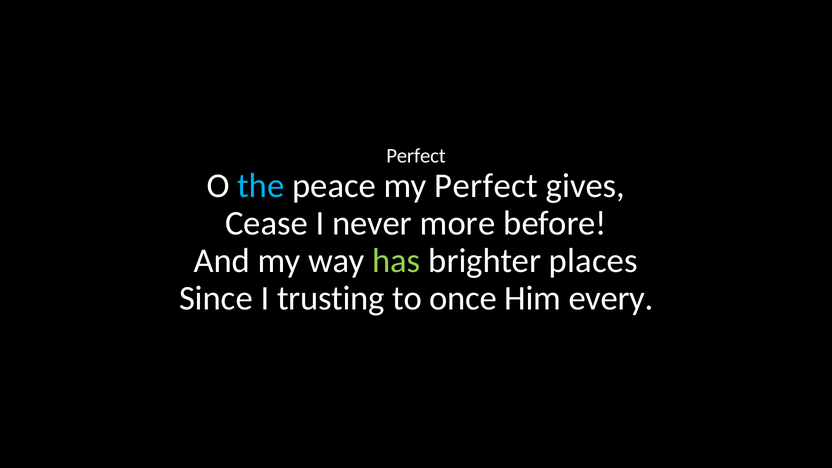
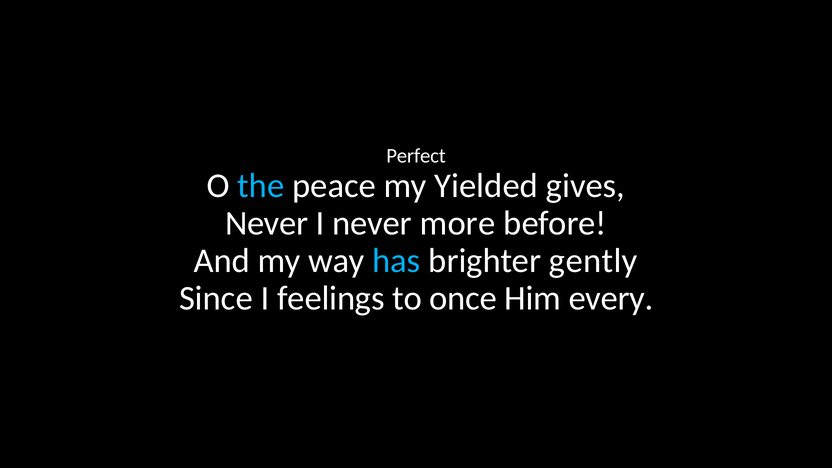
my Perfect: Perfect -> Yielded (486, 186)
Cease: Cease -> Never (267, 223)
has colour: light green -> light blue (396, 261)
places: places -> gently (593, 261)
trusting: trusting -> feelings (331, 298)
